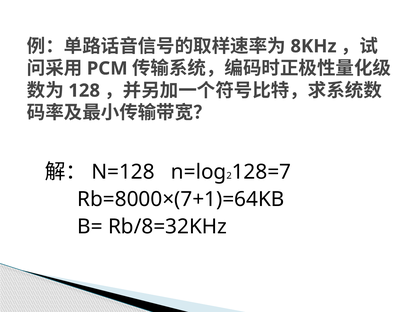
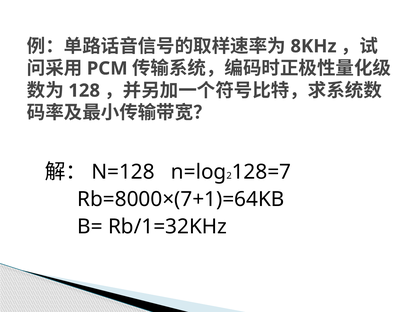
Rb/8=32KHz: Rb/8=32KHz -> Rb/1=32KHz (168, 227)
